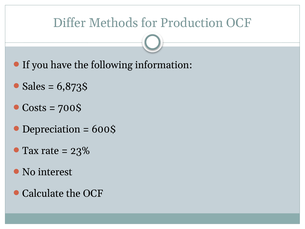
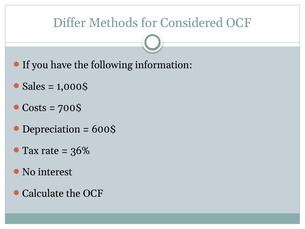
Production: Production -> Considered (192, 23)
6,873$: 6,873$ -> 1,000$ (72, 86)
23%: 23% -> 36% (80, 151)
